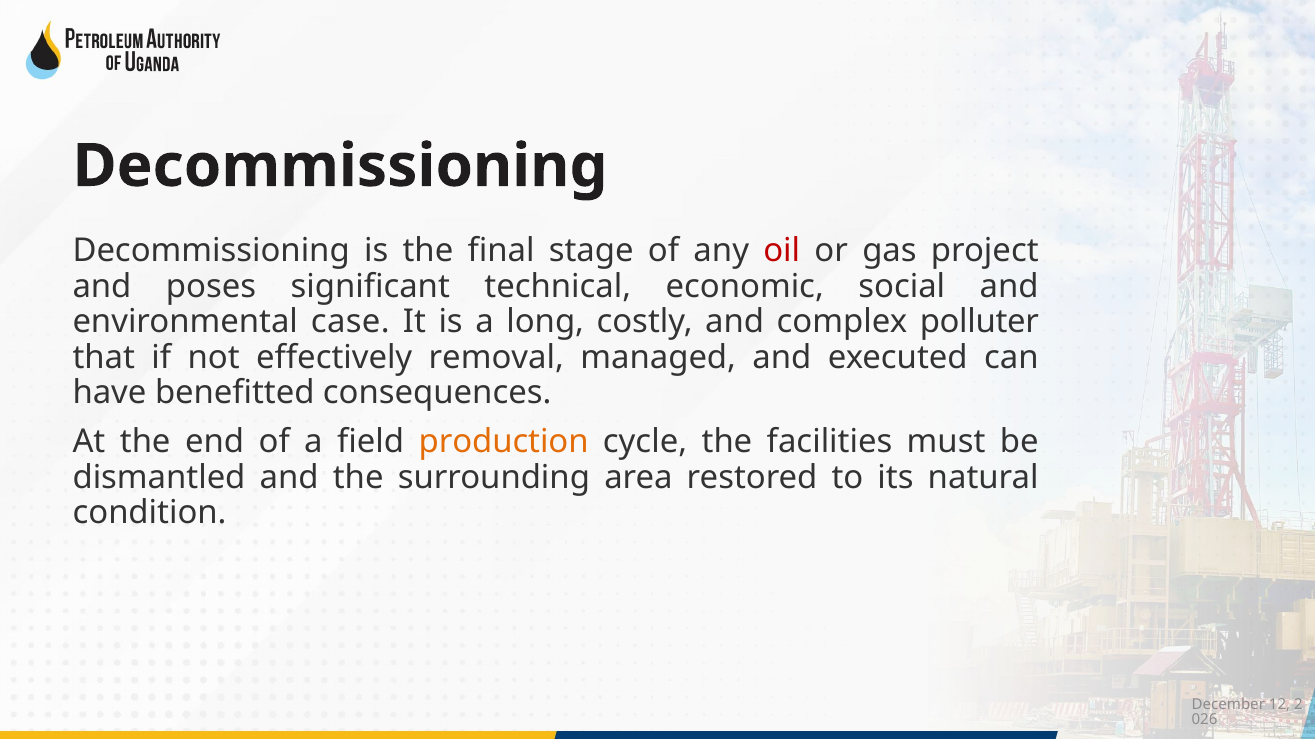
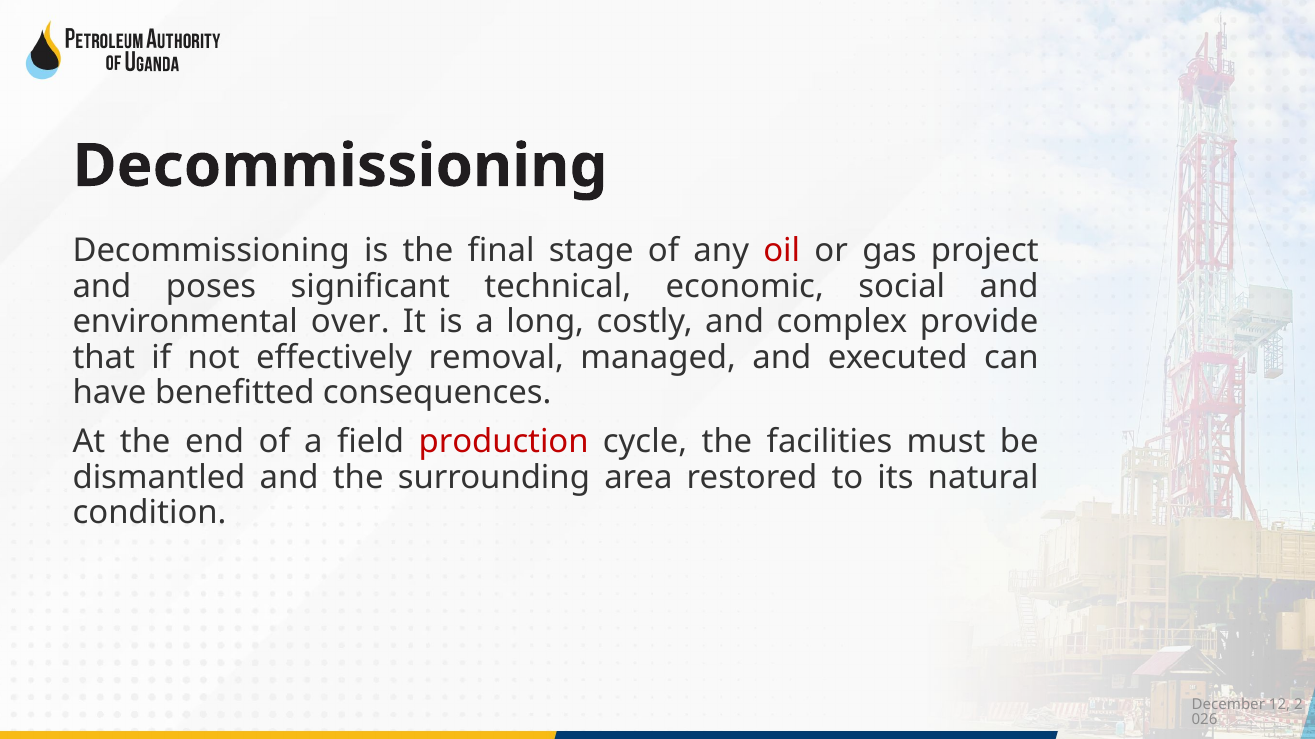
case: case -> over (350, 322)
polluter: polluter -> provide (979, 322)
production colour: orange -> red (504, 442)
